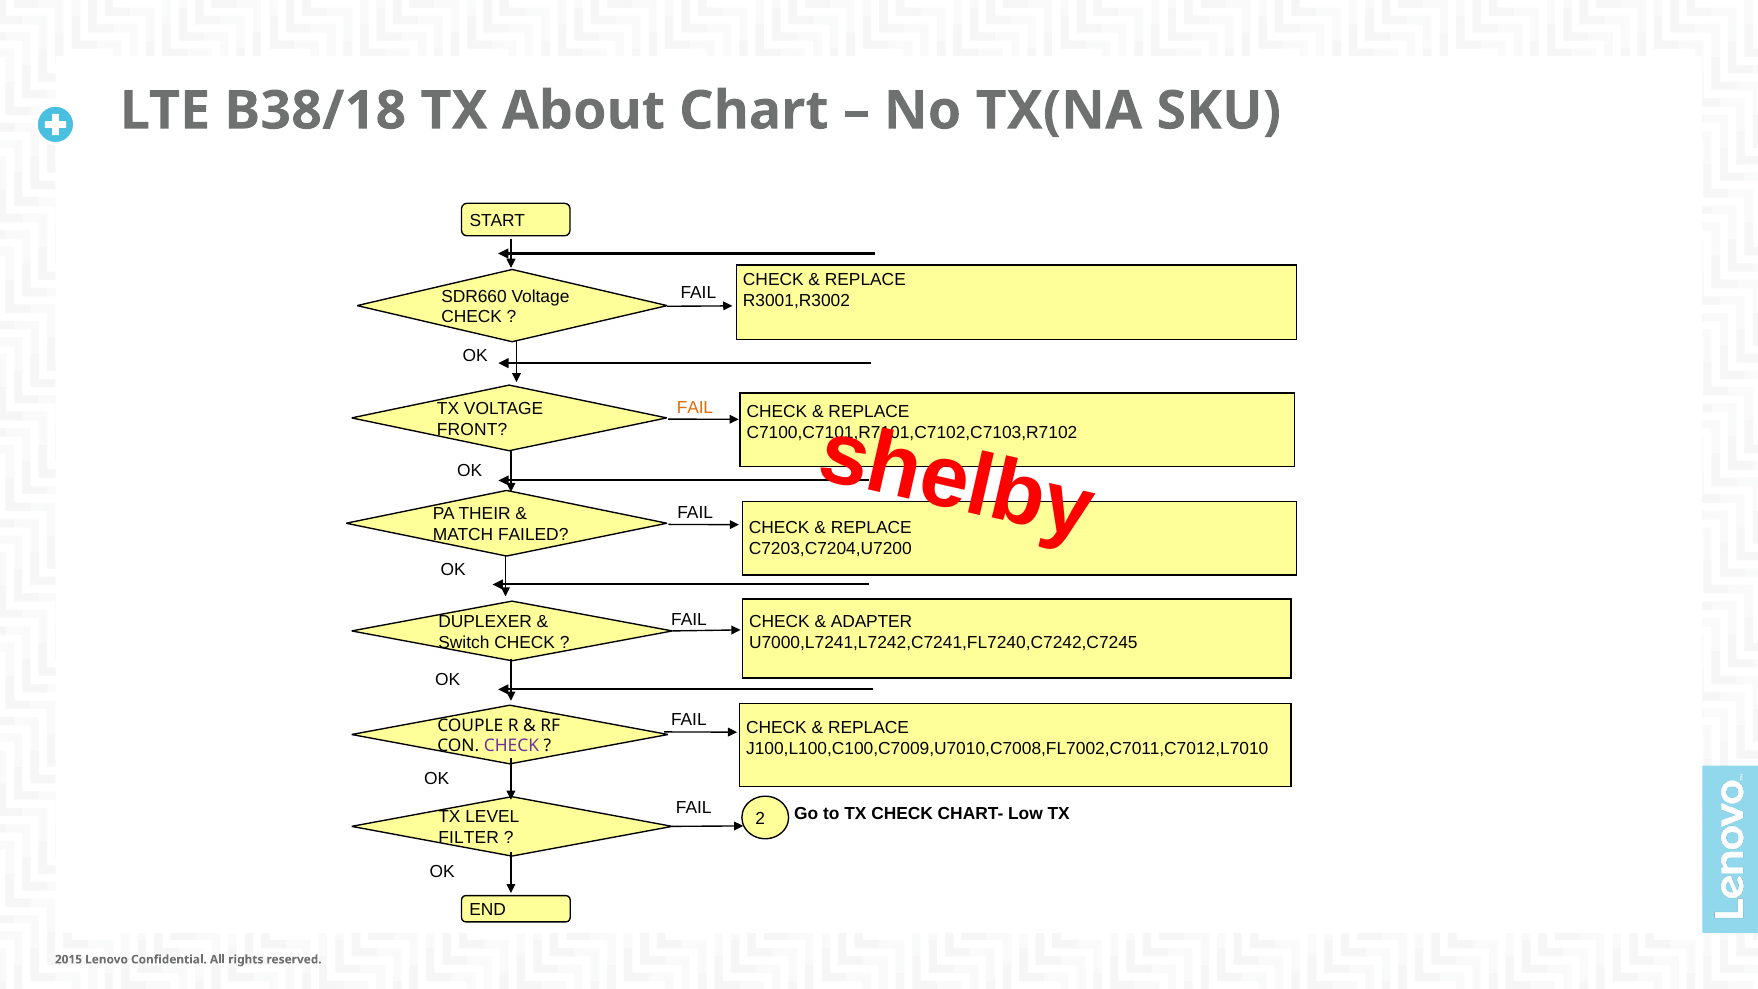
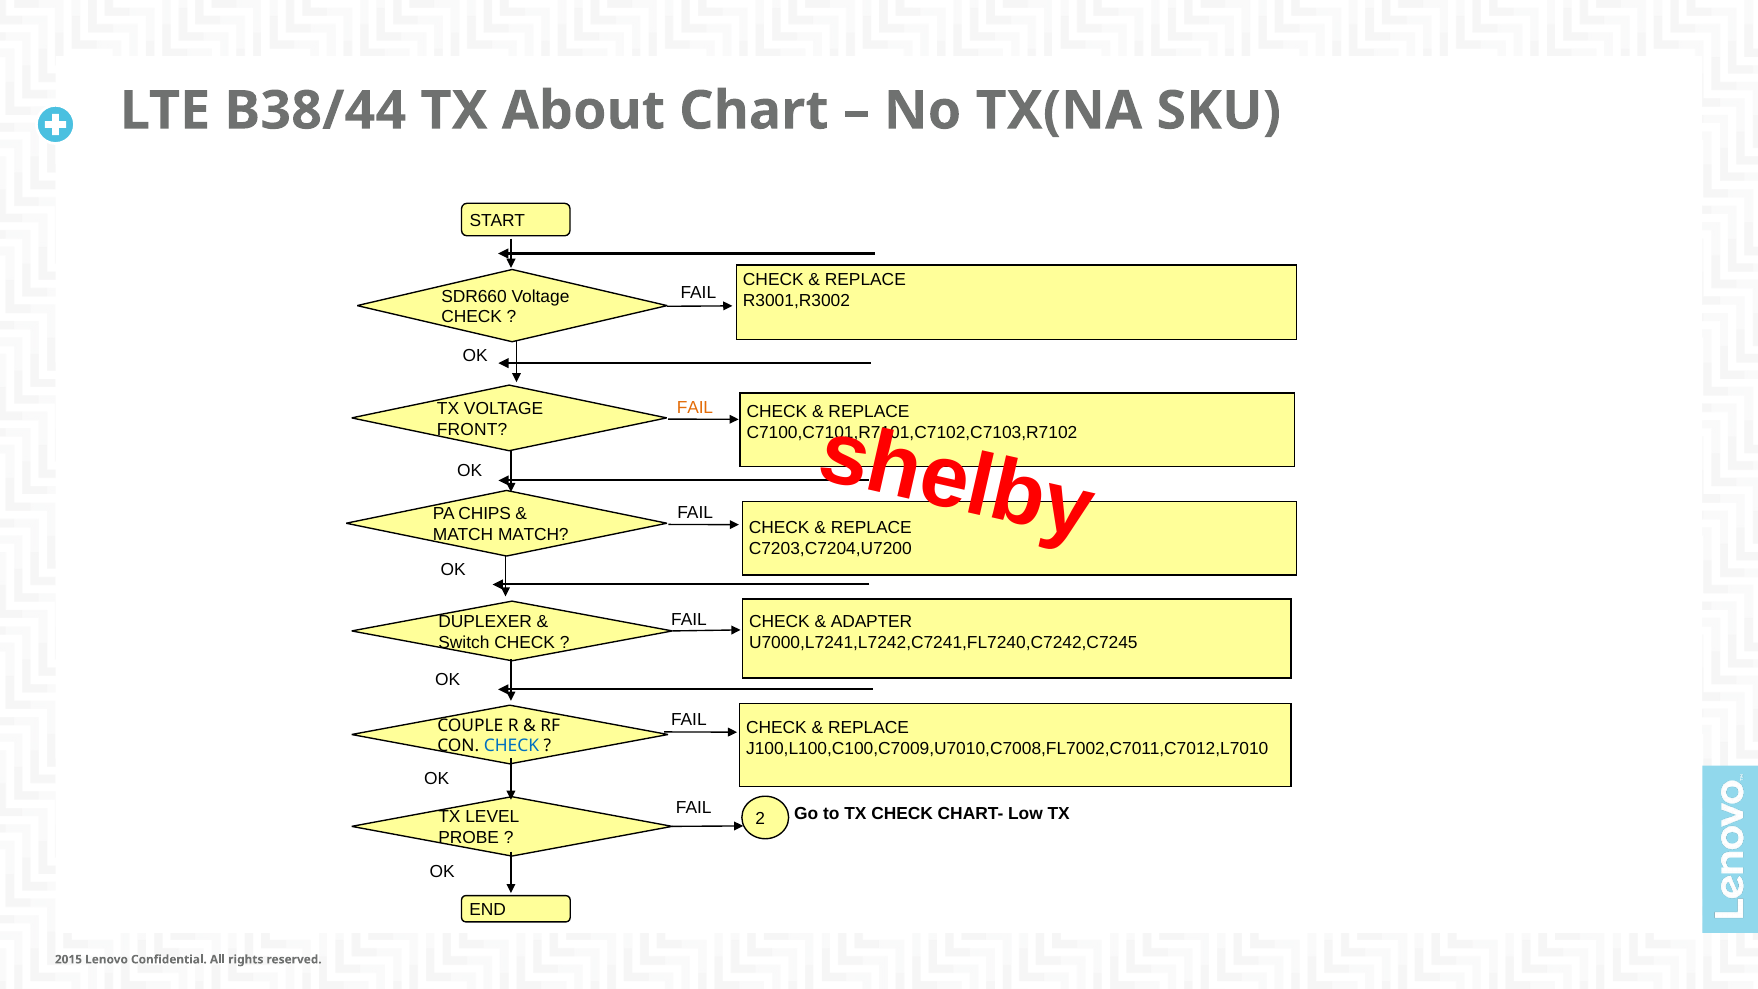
B38/18: B38/18 -> B38/44 (315, 111)
THEIR: THEIR -> CHIPS (485, 514)
MATCH FAILED: FAILED -> MATCH (533, 535)
CHECK colour: purple -> blue (511, 746)
FILTER: FILTER -> PROBE (469, 838)
